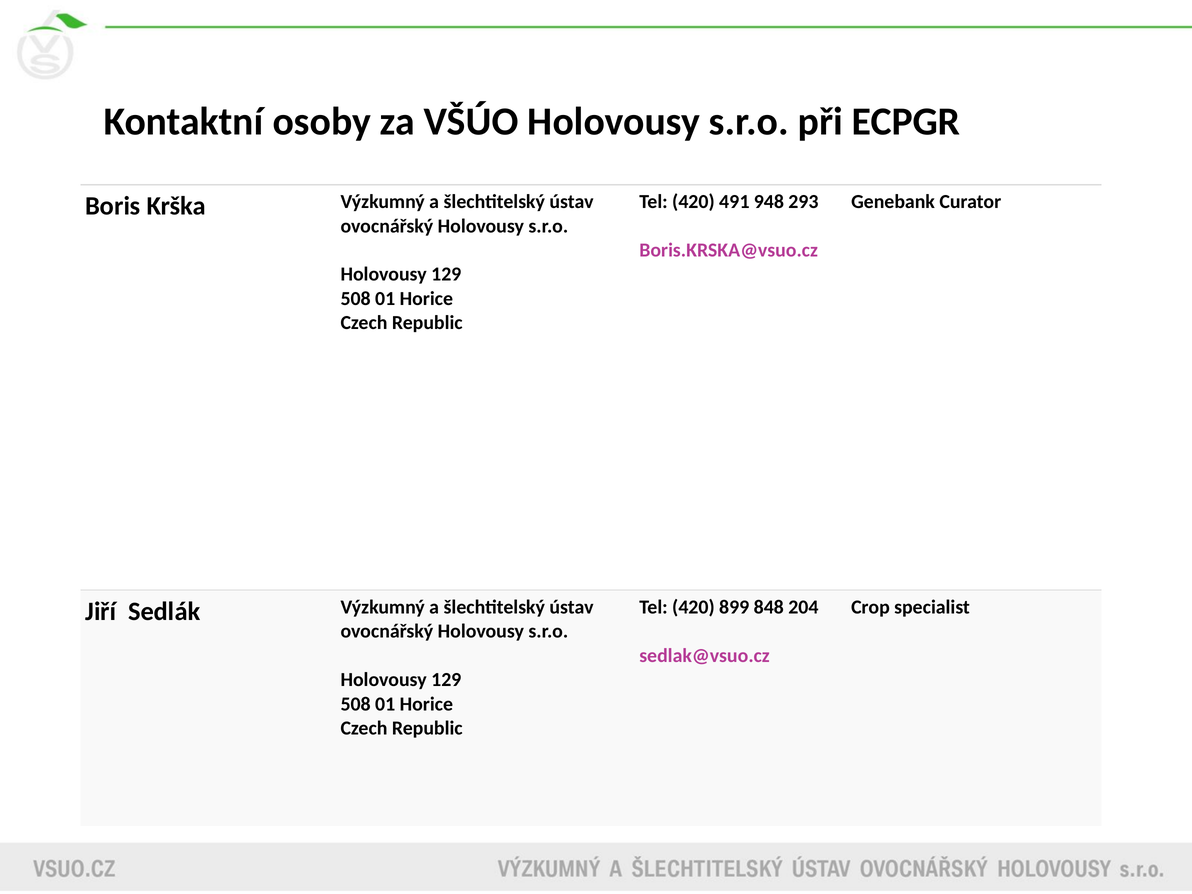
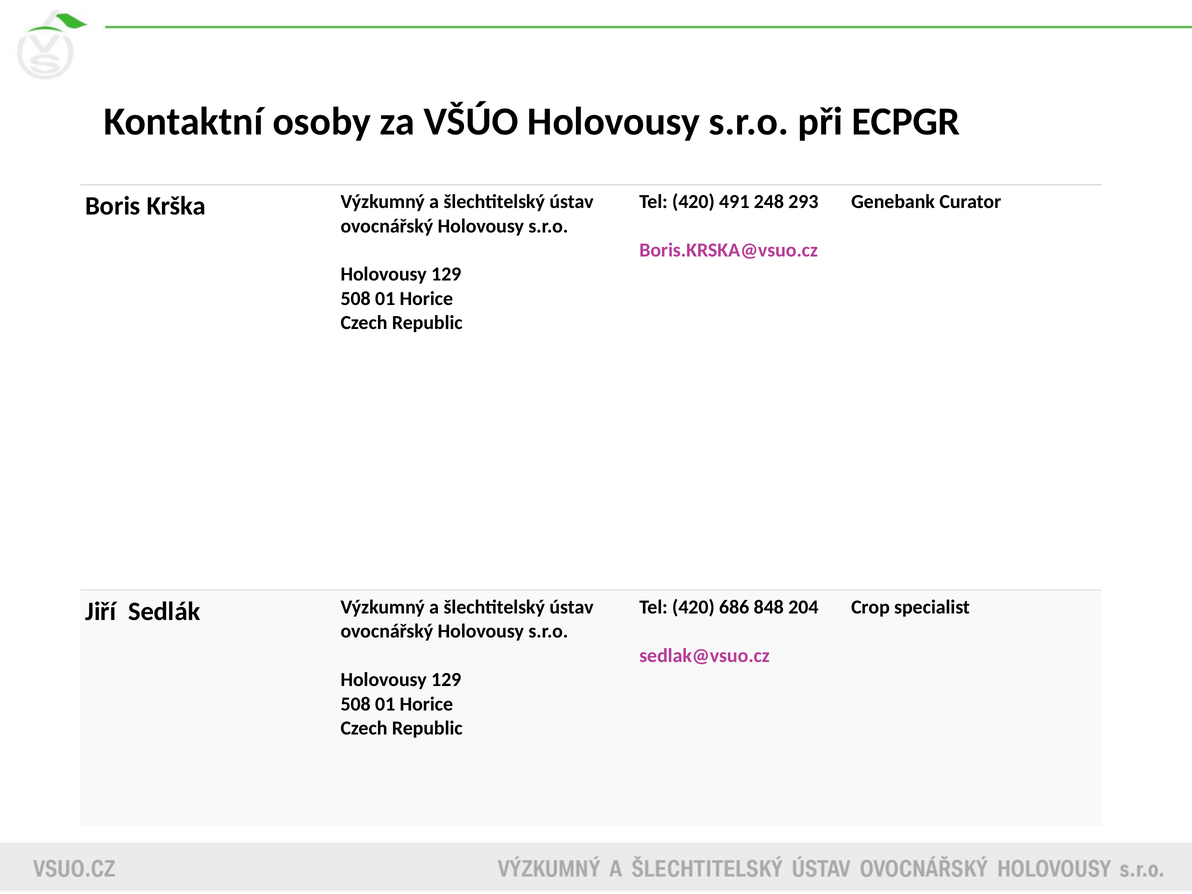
948: 948 -> 248 (769, 202)
899: 899 -> 686 (734, 607)
